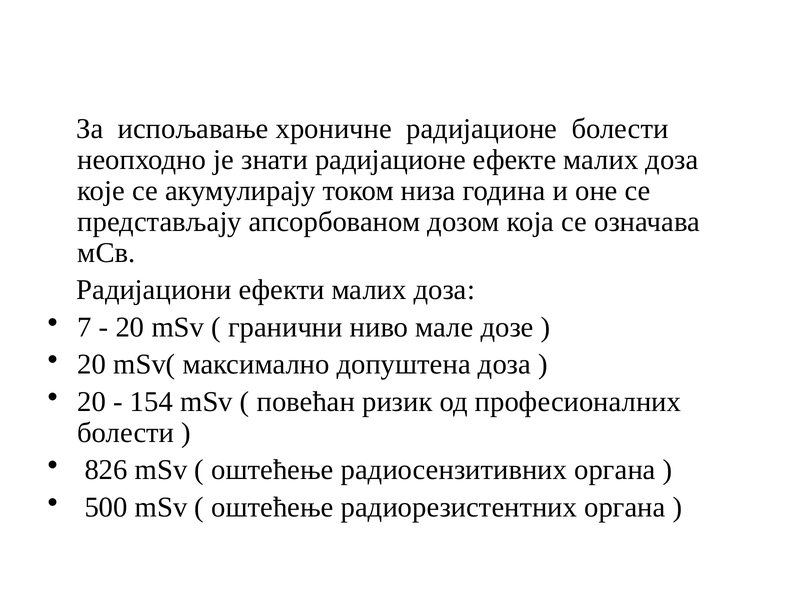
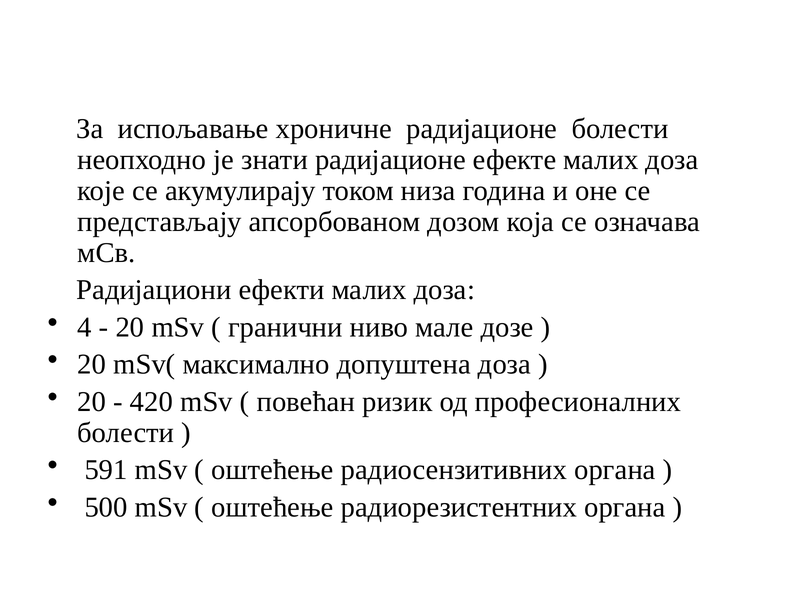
7: 7 -> 4 (85, 327)
154: 154 -> 420 (151, 402)
826: 826 -> 591 (106, 470)
